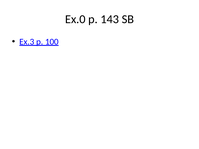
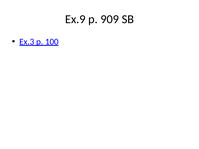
Ex.0: Ex.0 -> Ex.9 (75, 19)
143: 143 -> 909 (110, 19)
